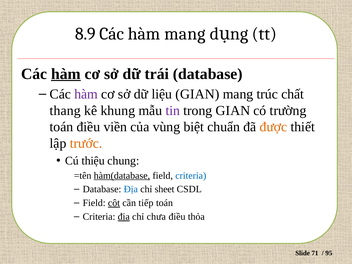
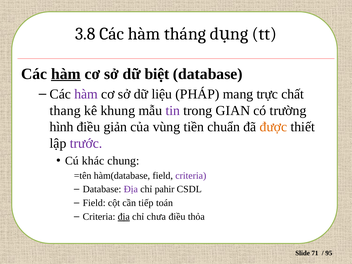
8.9: 8.9 -> 3.8 (85, 34)
hàm mang: mang -> tháng (185, 34)
trái: trái -> biệt (157, 74)
liệu GIAN: GIAN -> PHÁP (197, 94)
trúc: trúc -> trực (267, 94)
toán: toán -> hình (62, 127)
viền: viền -> giản (115, 127)
biệt: biệt -> tiền (194, 127)
trước colour: orange -> purple (86, 143)
thiệu: thiệu -> khác (93, 161)
hàm(database underline: present -> none (122, 176)
criteria colour: blue -> purple (191, 176)
Địa colour: blue -> purple (131, 189)
sheet: sheet -> pahir (165, 189)
cột underline: present -> none (114, 203)
